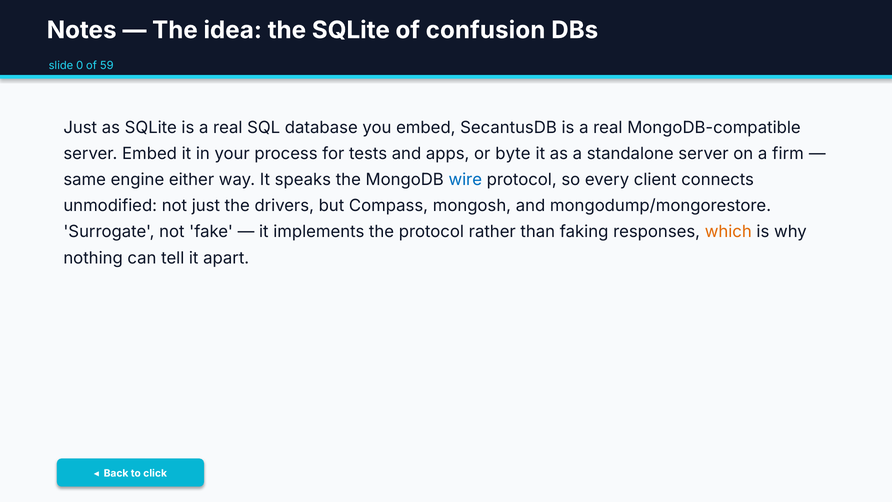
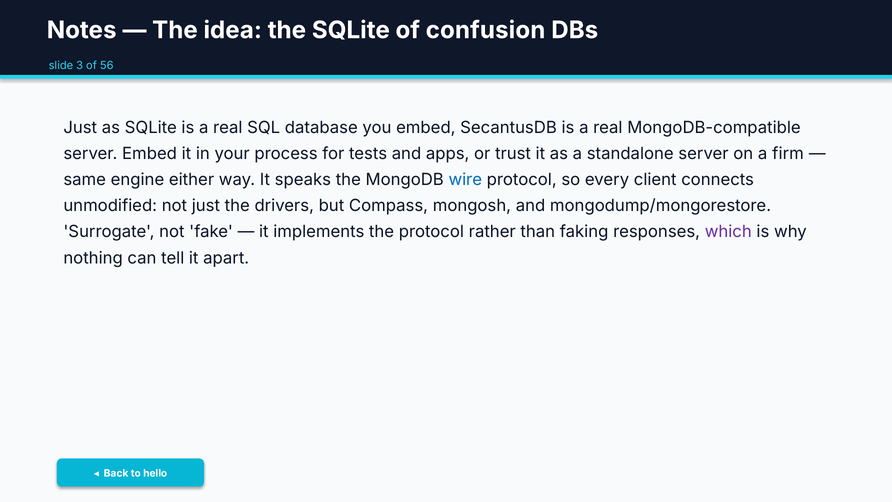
0: 0 -> 3 (80, 66)
59: 59 -> 56 (107, 66)
byte: byte -> trust (513, 154)
which colour: orange -> purple (728, 232)
click: click -> hello (155, 473)
